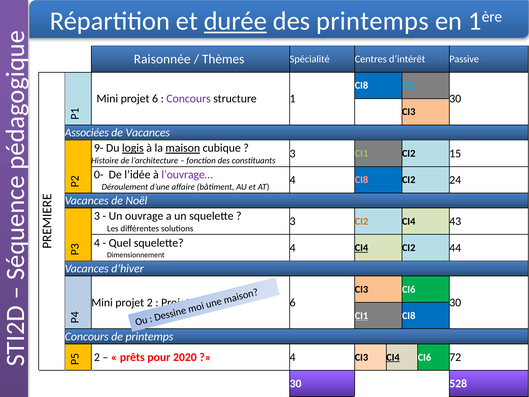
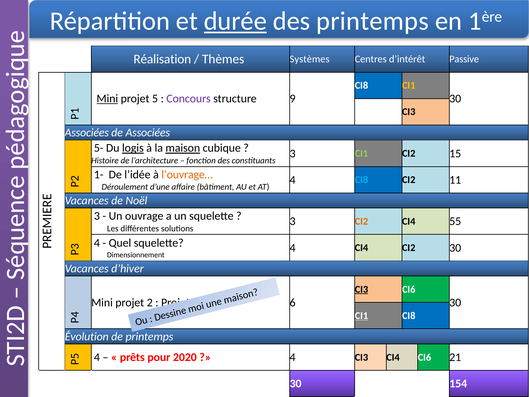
Raisonnée: Raisonnée -> Réalisation (162, 59)
Spécialité: Spécialité -> Systèmes (310, 59)
CI1 colour: light blue -> yellow (409, 85)
Mini underline: none -> present (107, 99)
projet 6: 6 -> 5 (155, 99)
structure 1: 1 -> 9 (293, 99)
de Vacances: Vacances -> Associées (148, 133)
9-: 9- -> 5- (99, 148)
0-: 0- -> 1- (99, 174)
l’ouvrage… colour: purple -> orange (187, 174)
CI8 colour: pink -> light blue (361, 180)
24: 24 -> 11 (455, 180)
43: 43 -> 55 (455, 221)
CI4 underline: present -> none (361, 248)
CI2 44: 44 -> 30 (455, 248)
CI3 underline: none -> present (361, 289)
Concours: Concours -> Évolution (87, 336)
5 2: 2 -> 4 (97, 357)
CI4 underline: present -> none (393, 357)
72: 72 -> 21 (455, 357)
528: 528 -> 154 (458, 383)
